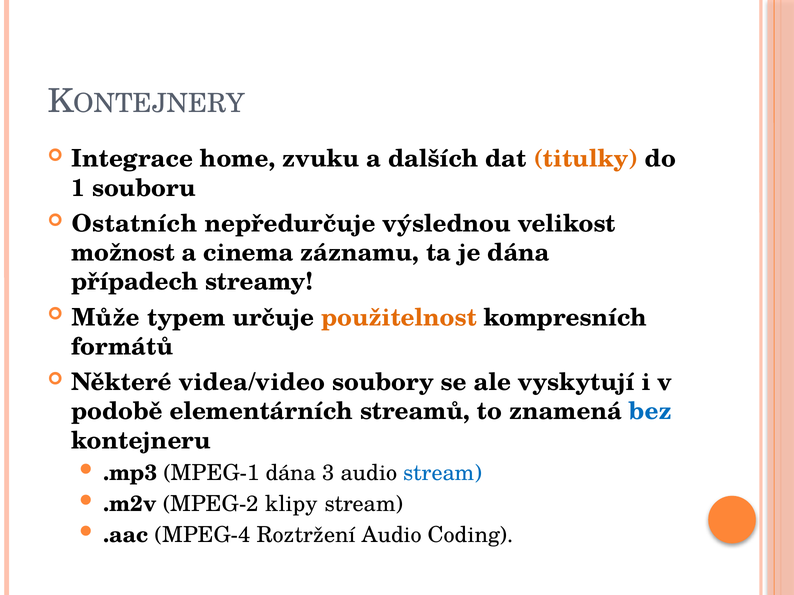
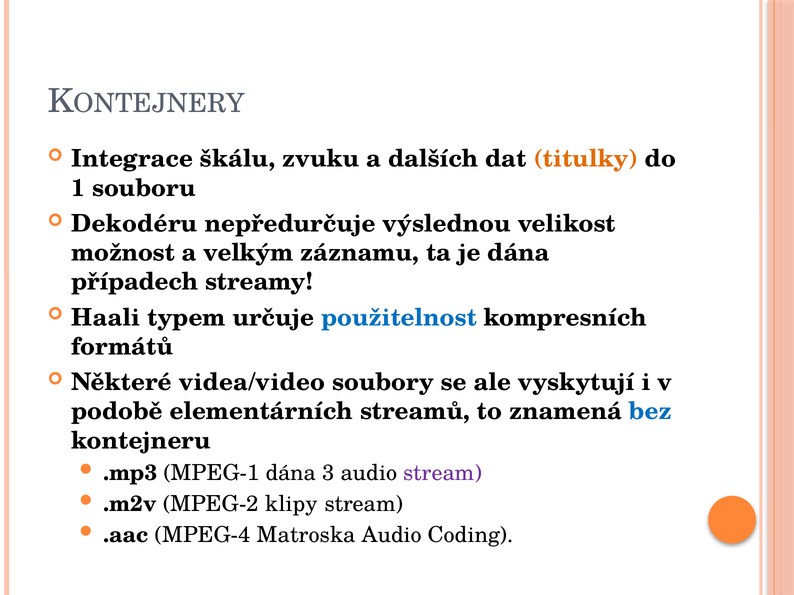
home: home -> škálu (238, 159)
Ostatních: Ostatních -> Dekodéru (134, 224)
cinema: cinema -> velkým (249, 253)
Může: Může -> Haali (106, 318)
použitelnost colour: orange -> blue (399, 318)
stream colour: blue -> purple (442, 473)
Roztržení: Roztržení -> Matroska (306, 535)
